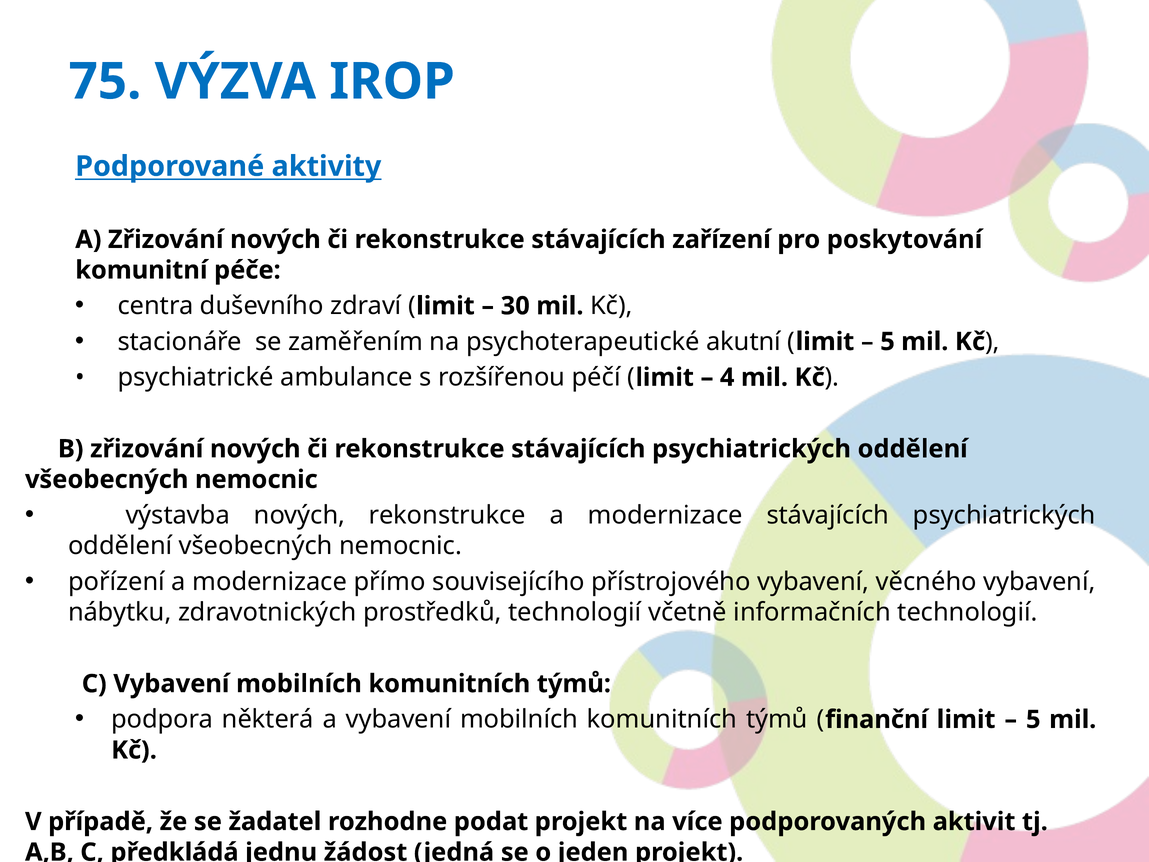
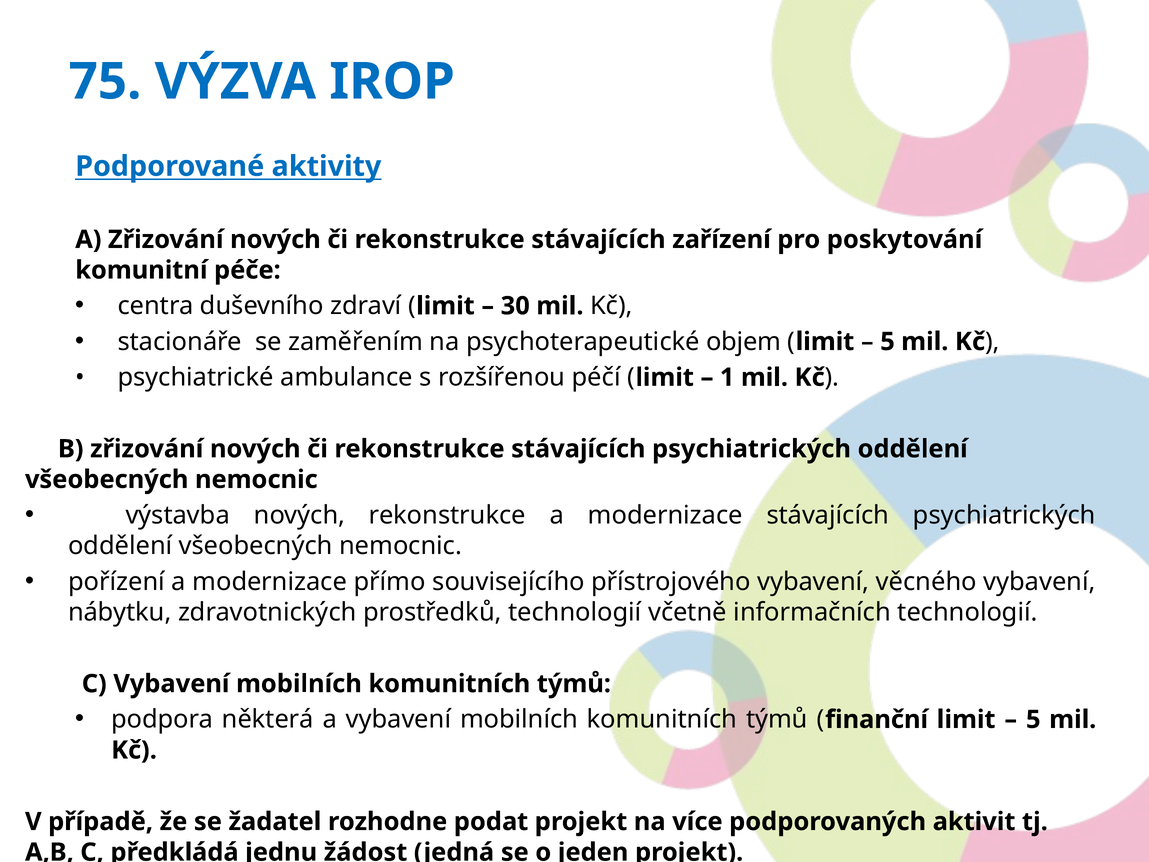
akutní: akutní -> objem (744, 342)
4: 4 -> 1 (727, 377)
